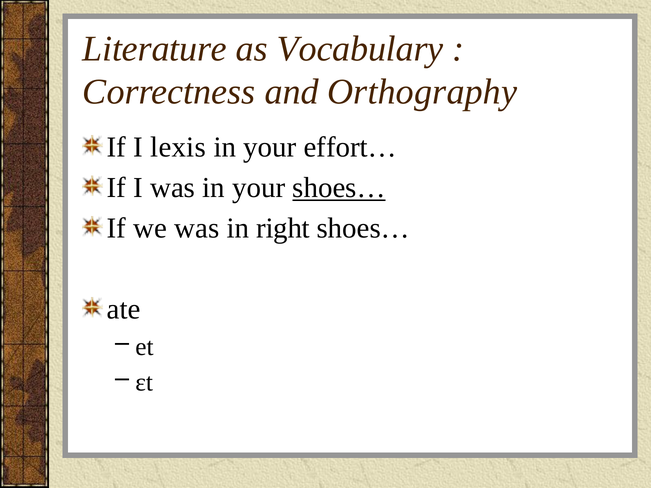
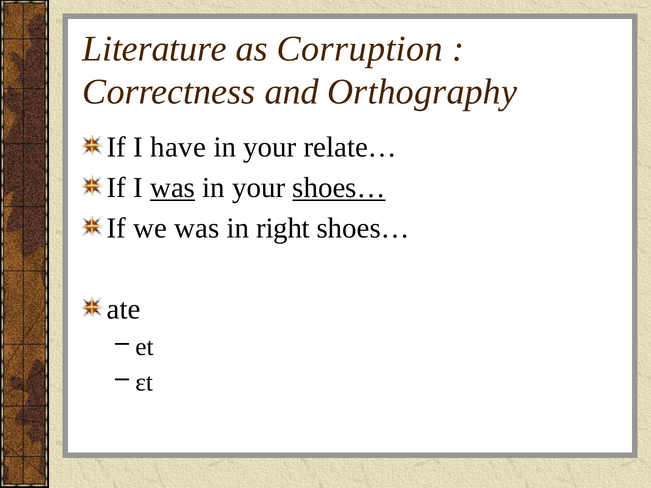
Vocabulary: Vocabulary -> Corruption (360, 49)
lexis: lexis -> have (178, 147)
effort…: effort… -> relate… (350, 147)
was underline: none -> present (173, 188)
